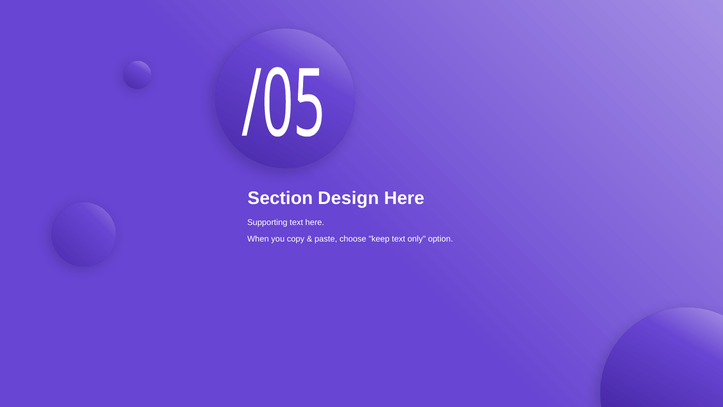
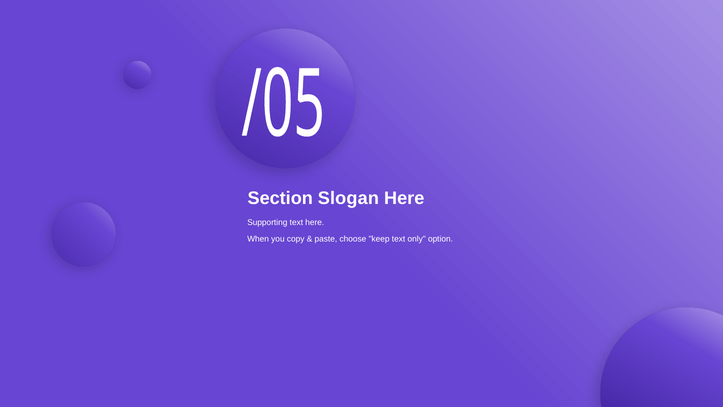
Design: Design -> Slogan (348, 198)
